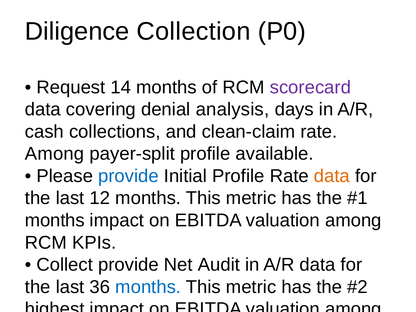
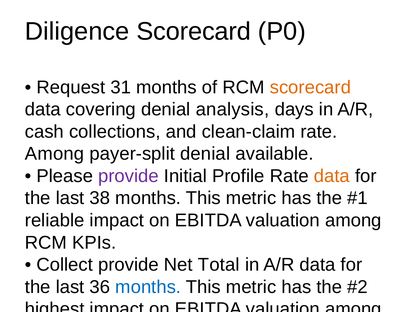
Diligence Collection: Collection -> Scorecard (194, 32)
14: 14 -> 31 (121, 87)
scorecard colour: purple -> orange (310, 87)
payer-split profile: profile -> denial (205, 154)
provide colour: blue -> purple (128, 176)
12: 12 -> 38 (100, 198)
months: months -> reliable (55, 220)
Audit: Audit -> Total (219, 265)
